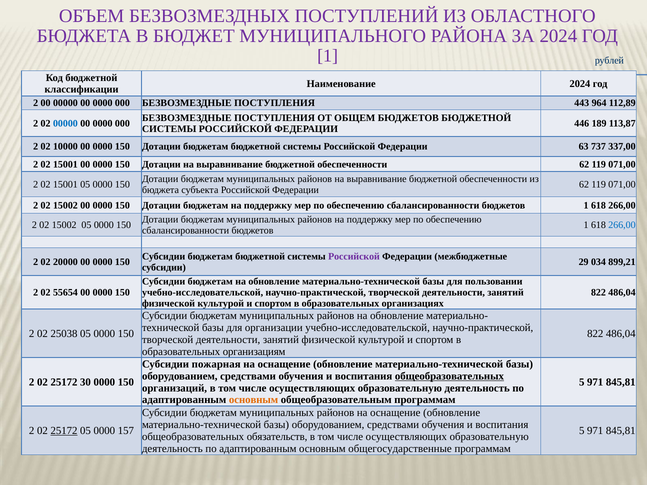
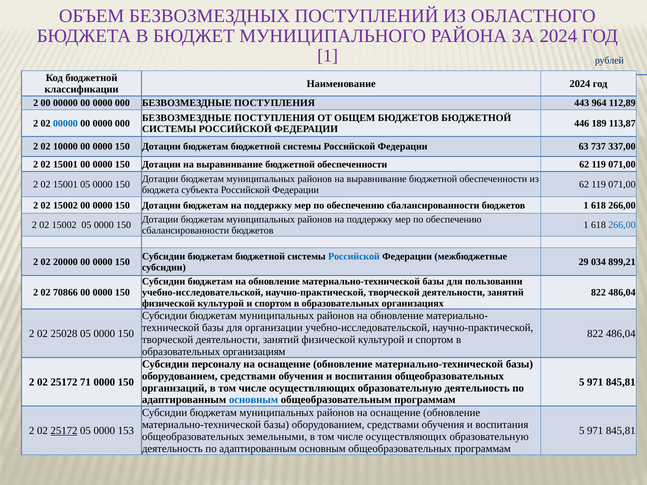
Российской colour: purple -> blue (354, 257)
55654: 55654 -> 70866 (65, 293)
25038: 25038 -> 25028 (64, 334)
пожарная: пожарная -> персоналу (216, 364)
общеобразовательных underline: present -> none (449, 376)
30: 30 -> 71 (85, 382)
основным colour: orange -> blue (254, 400)
157: 157 -> 153 (126, 431)
обязательств: обязательств -> земельными (277, 437)
основным общегосударственные: общегосударственные -> общеобразовательных (400, 449)
